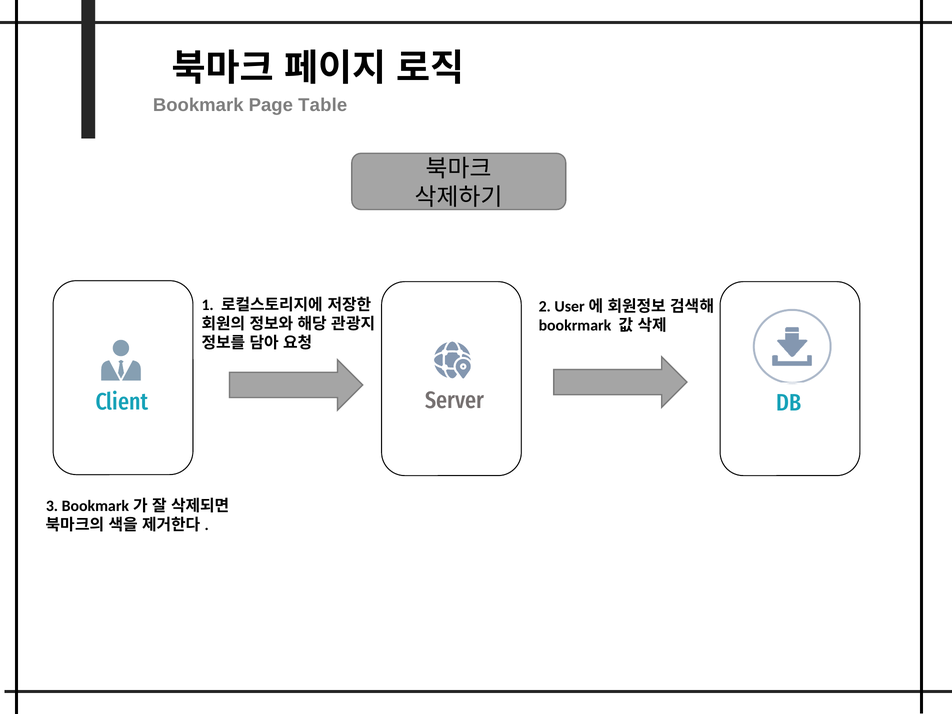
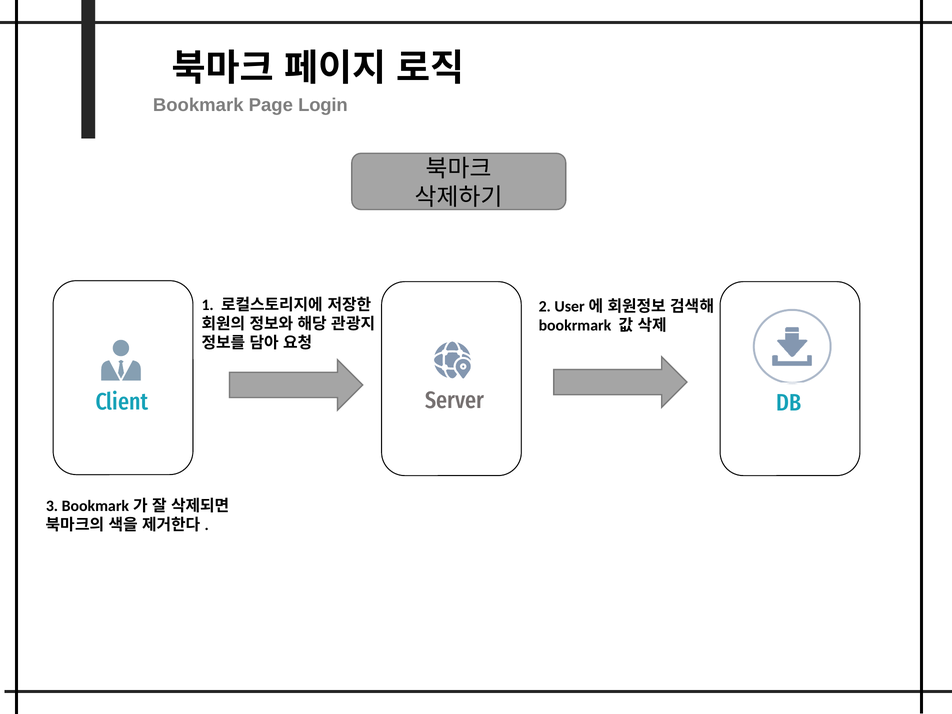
Table: Table -> Login (323, 105)
